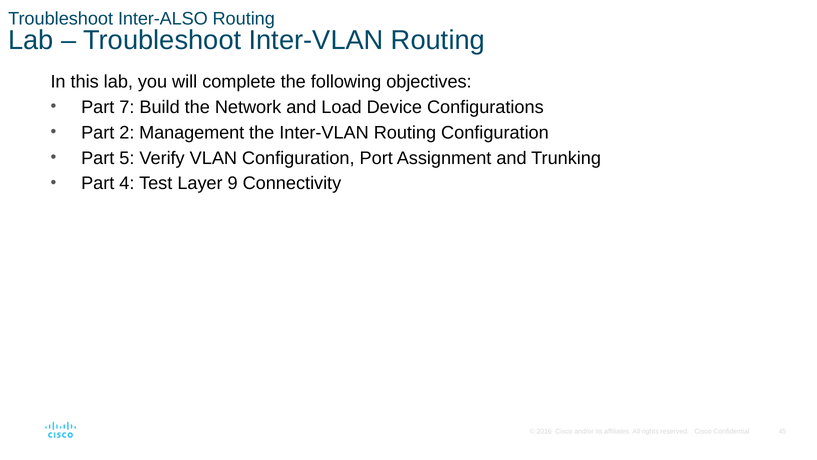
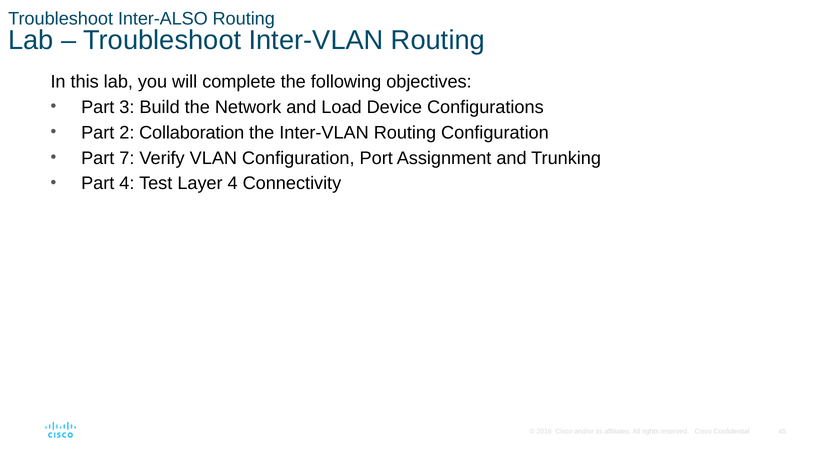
7: 7 -> 3 (127, 107)
Management: Management -> Collaboration (192, 132)
5: 5 -> 7 (127, 158)
Layer 9: 9 -> 4 (233, 183)
